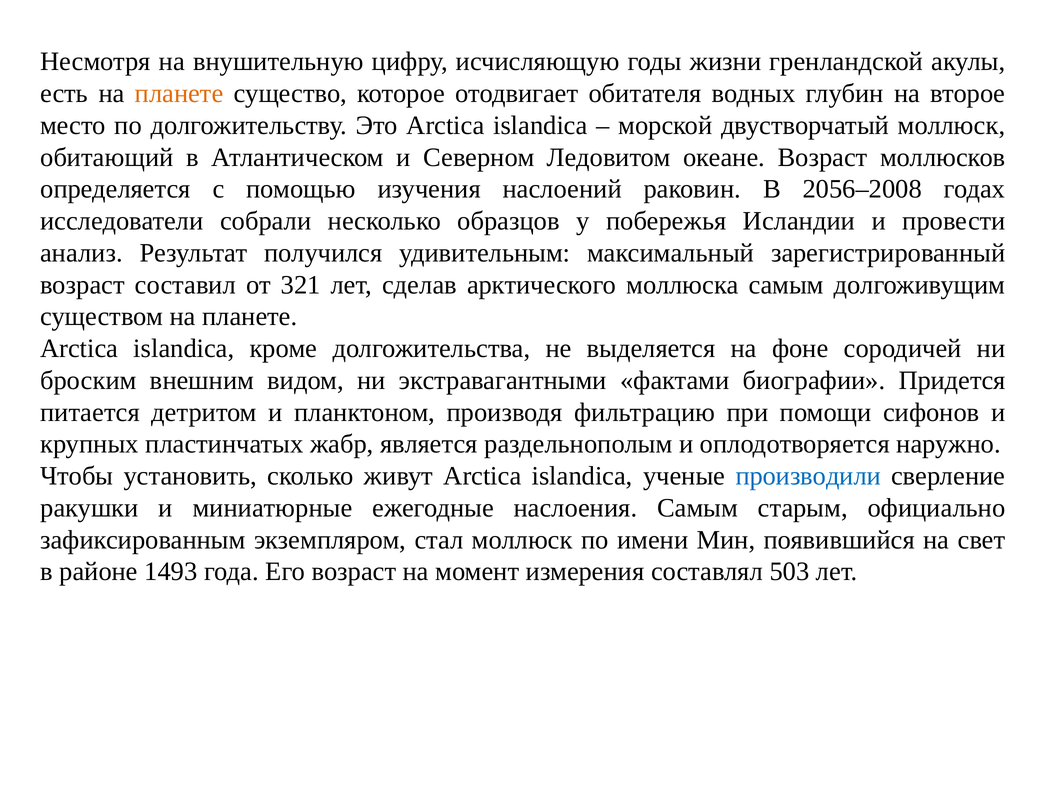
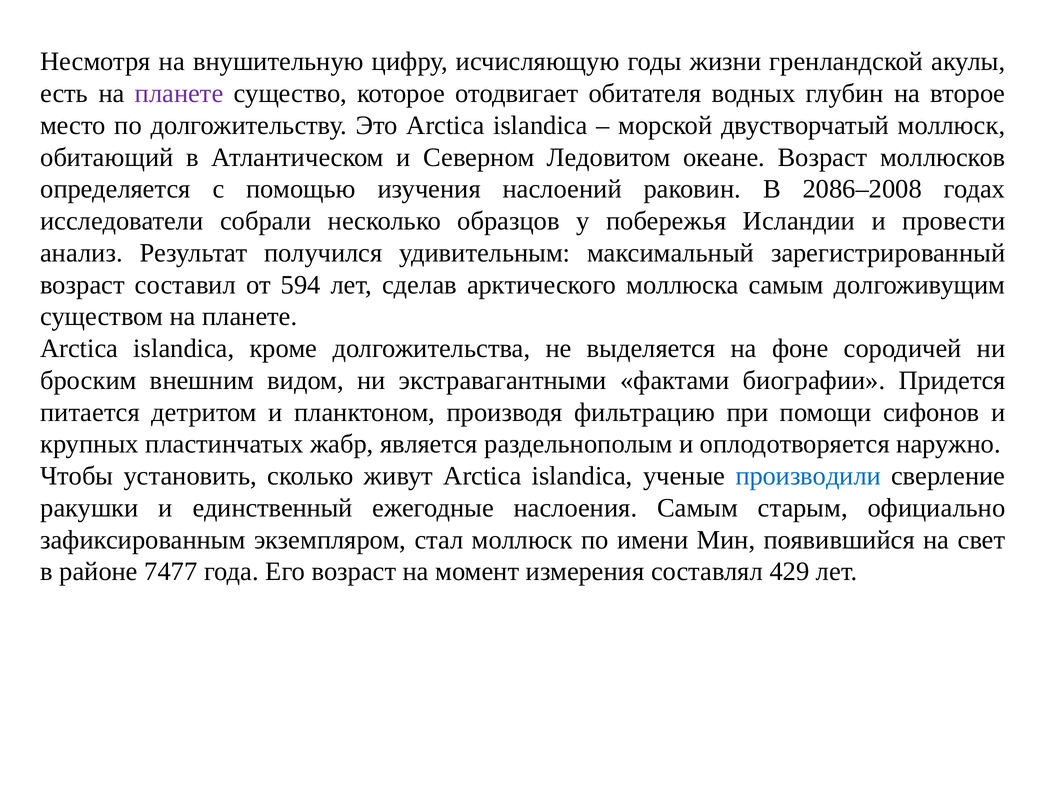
планете colour: orange -> purple (179, 93)
2056–2008: 2056–2008 -> 2086–2008 (862, 189)
321: 321 -> 594 (301, 285)
миниатюрные: миниатюрные -> единственный (273, 508)
1493: 1493 -> 7477 (171, 571)
503: 503 -> 429 (790, 571)
